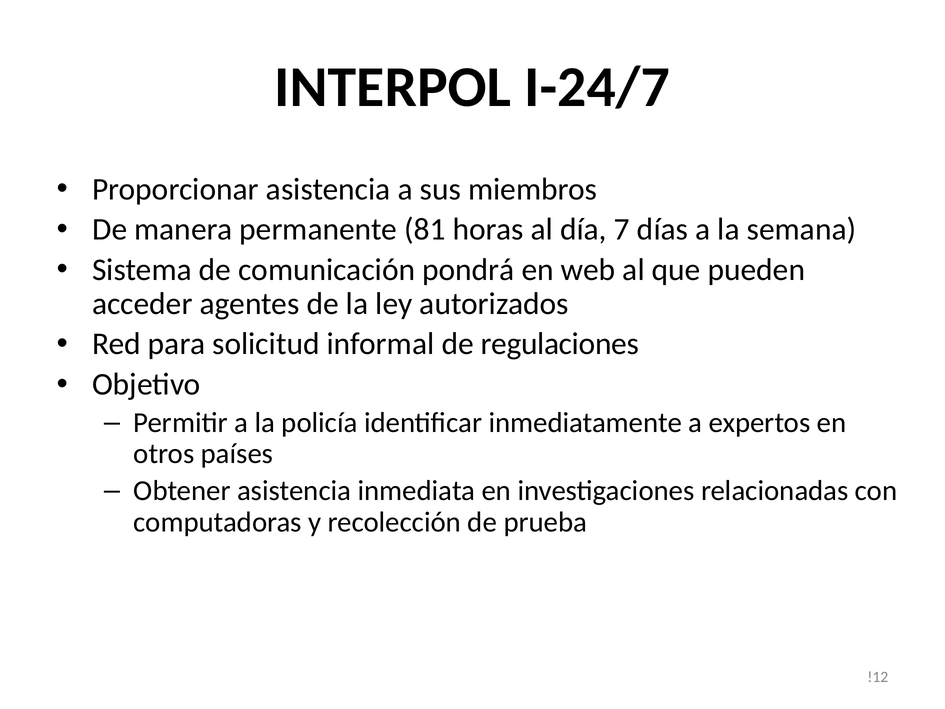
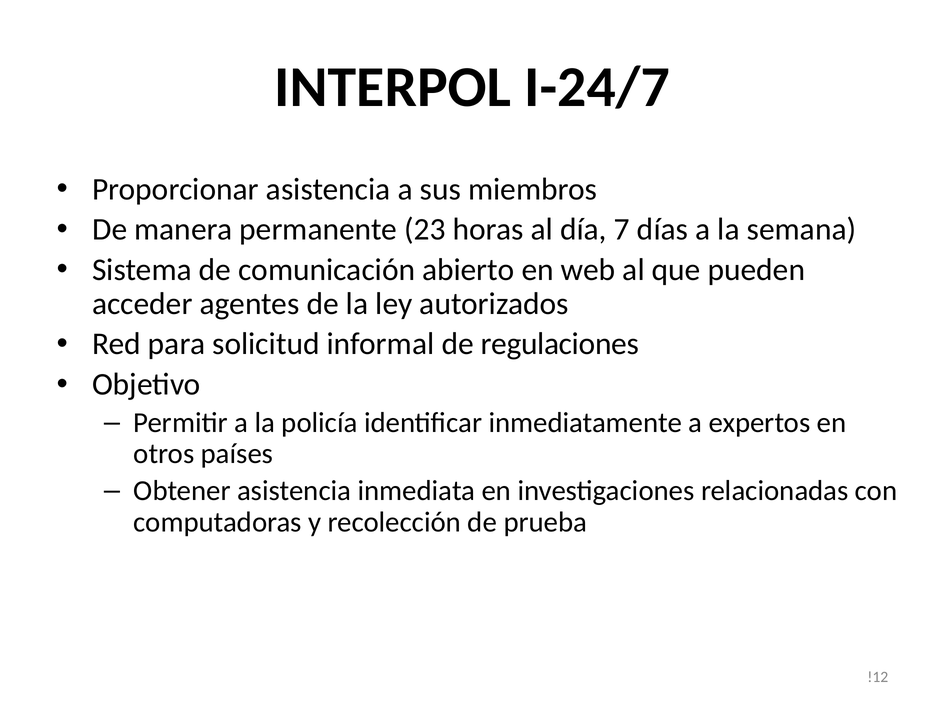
81: 81 -> 23 (425, 229)
pondrá: pondrá -> abierto (468, 270)
